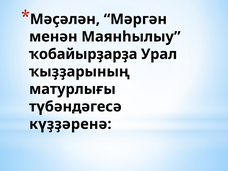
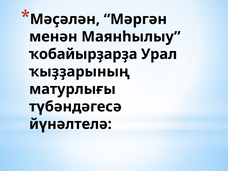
күҙҙәренә: күҙҙәренә -> йүнәлтелә (70, 124)
